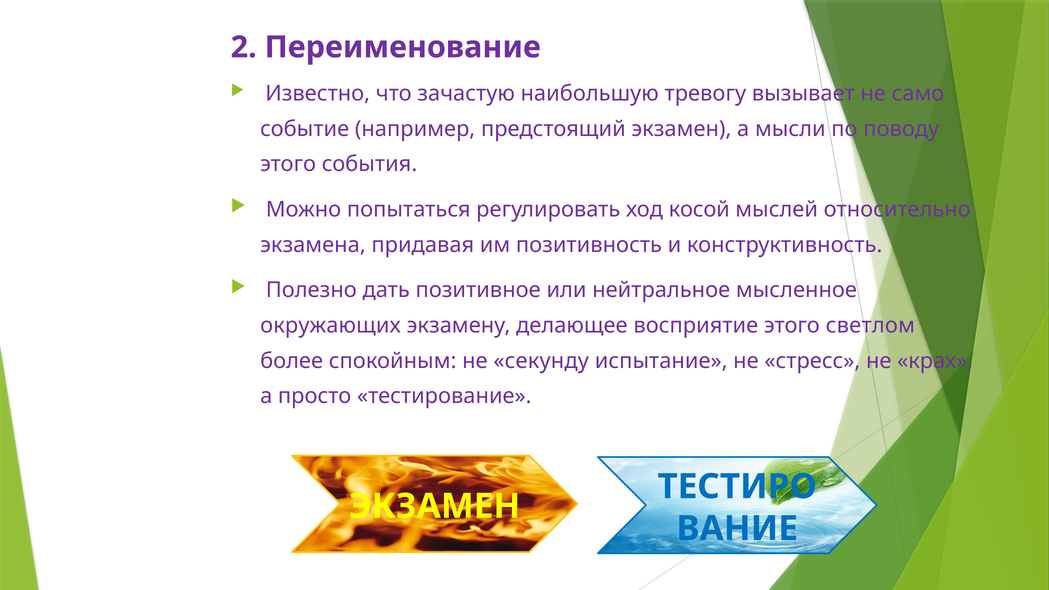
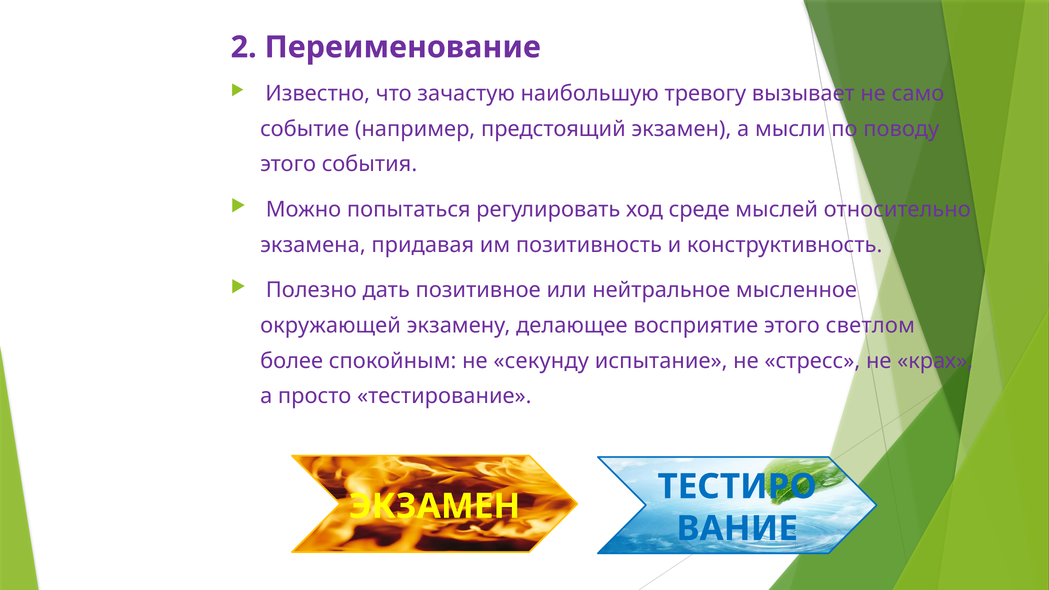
косой: косой -> среде (699, 209)
окружающих: окружающих -> окружающей (331, 325)
